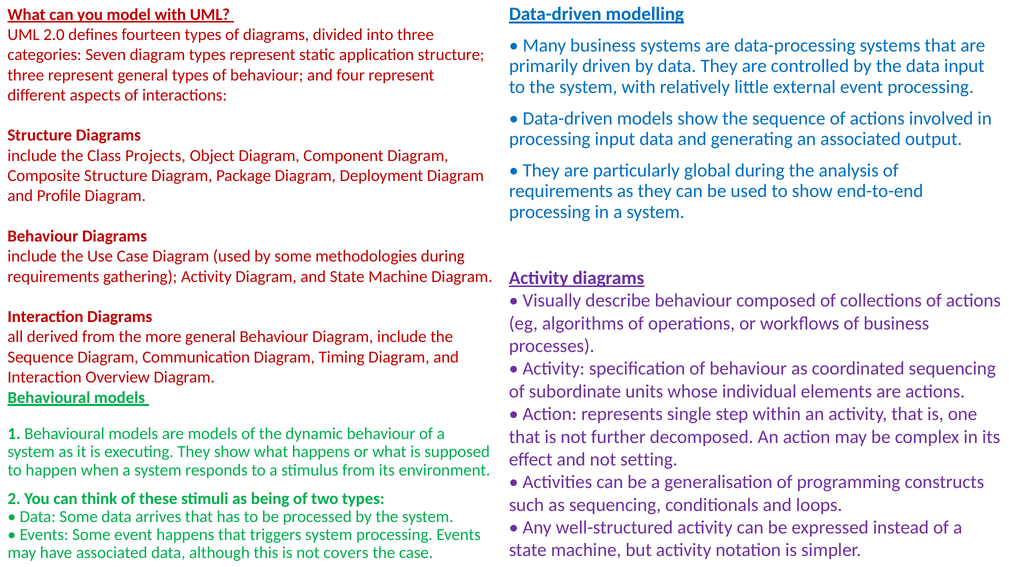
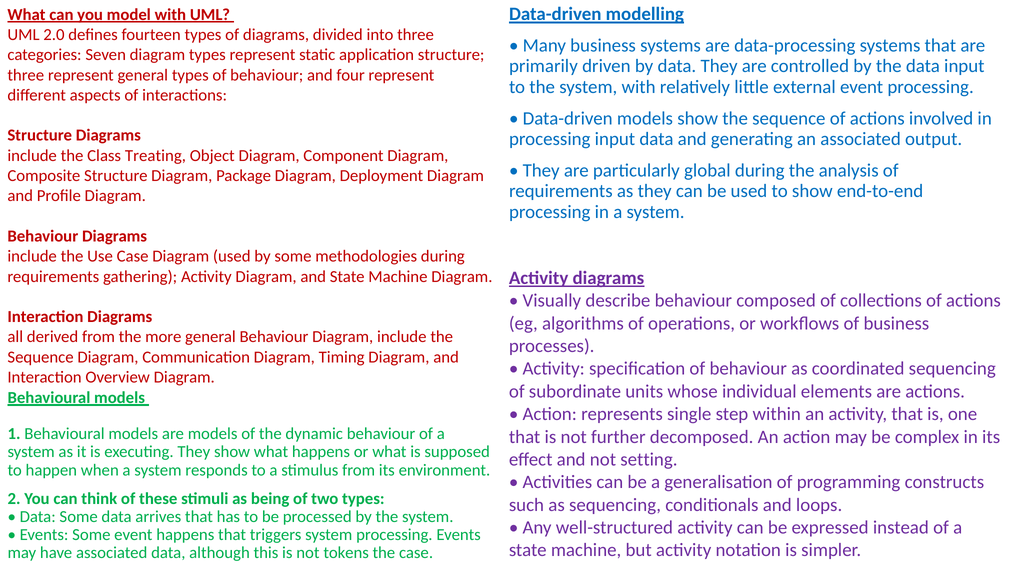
Projects: Projects -> Treating (155, 156)
covers: covers -> tokens (346, 553)
